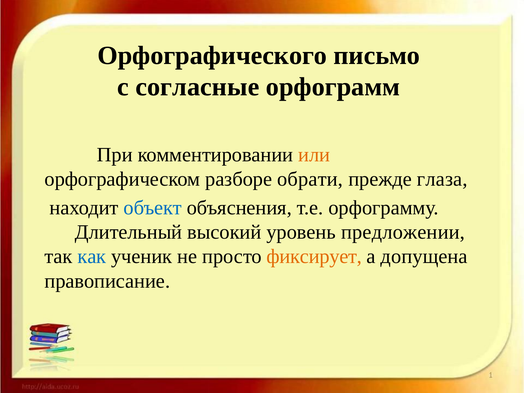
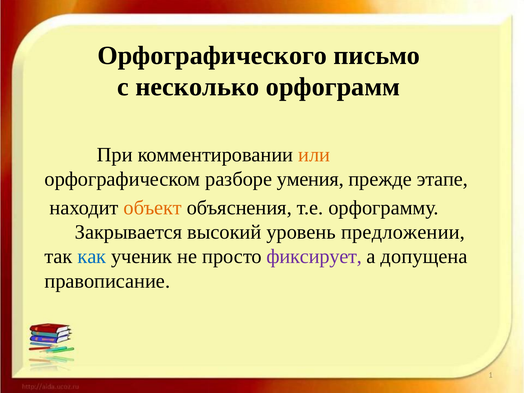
согласные: согласные -> несколько (197, 87)
обрати: обрати -> умения (310, 179)
глаза: глаза -> этапе (442, 179)
объект colour: blue -> orange (153, 208)
Длительный: Длительный -> Закрывается (129, 232)
фиксирует colour: orange -> purple (314, 257)
